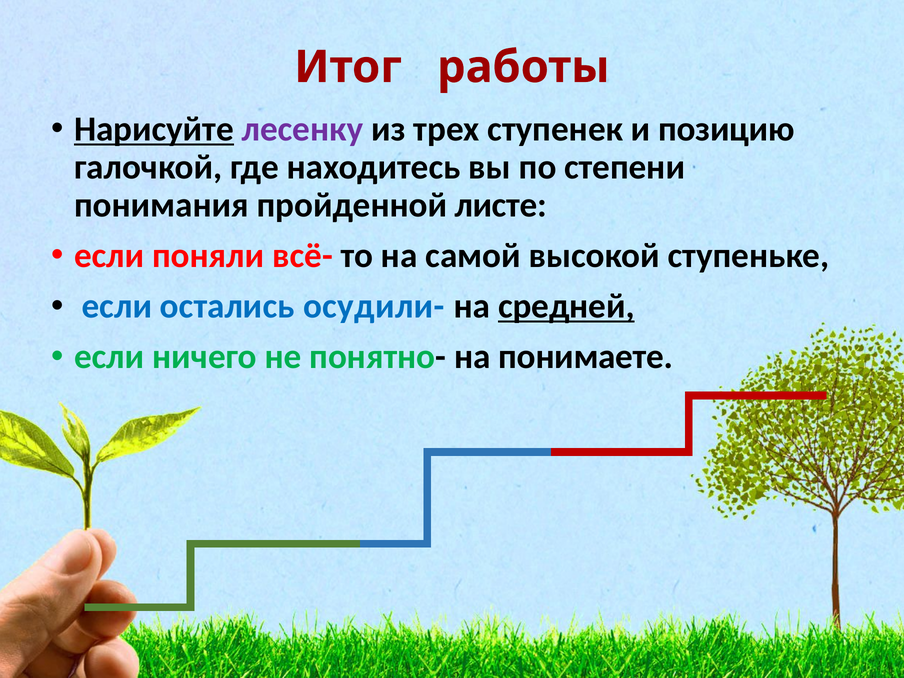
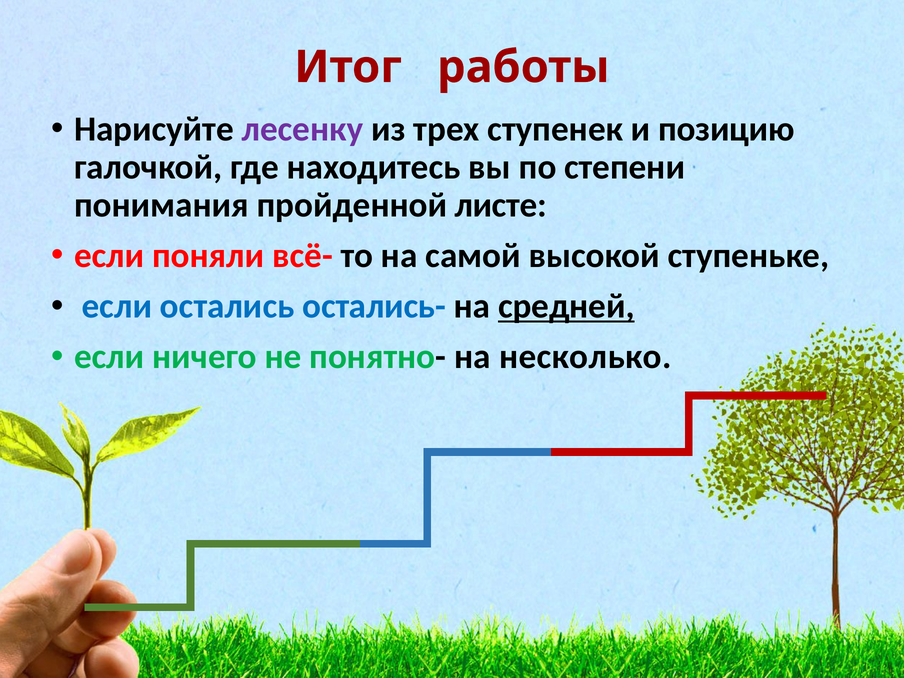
Нарисуйте underline: present -> none (154, 129)
осудили-: осудили- -> остались- (374, 306)
понимаете: понимаете -> несколько (585, 357)
